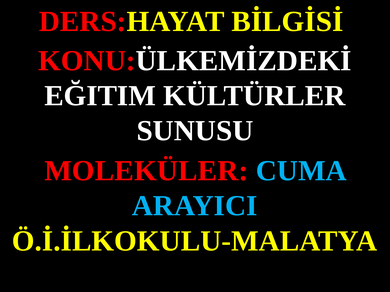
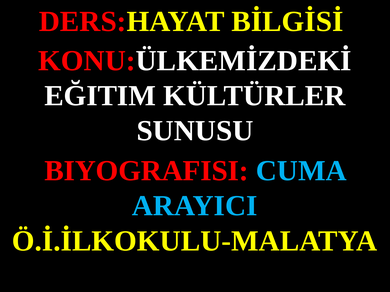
MOLEKÜLER: MOLEKÜLER -> BIYOGRAFISI (146, 171)
